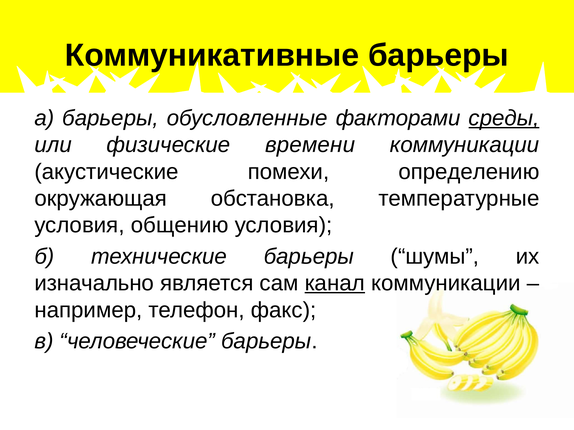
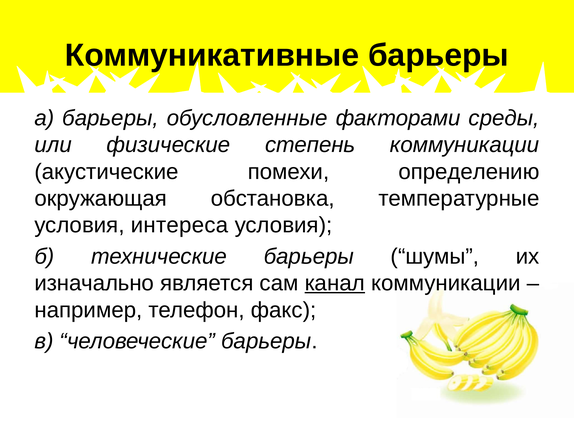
среды underline: present -> none (504, 118)
времени: времени -> степень (310, 145)
общению: общению -> интереса (180, 225)
